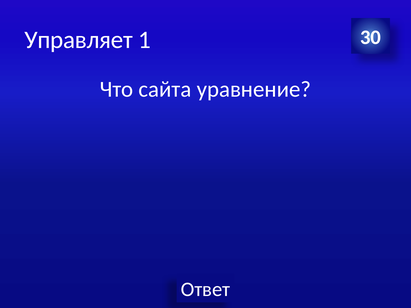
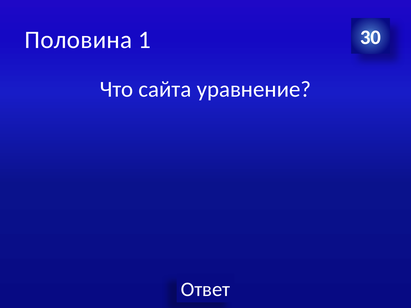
Управляет: Управляет -> Половина (78, 40)
